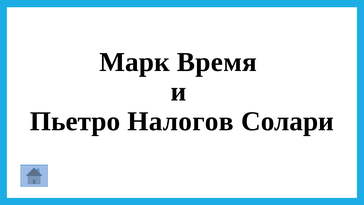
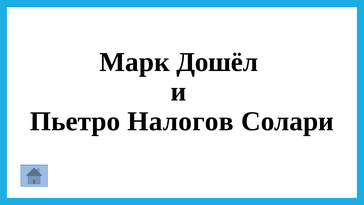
Время: Время -> Дошёл (217, 62)
